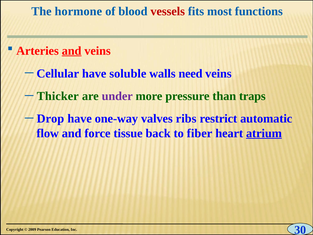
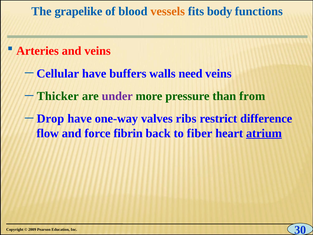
hormone: hormone -> grapelike (78, 11)
vessels colour: red -> orange (168, 11)
most: most -> body (220, 11)
and underline: present -> none (72, 51)
soluble: soluble -> buffers (128, 73)
traps: traps -> from (252, 96)
automatic: automatic -> difference (266, 118)
tissue: tissue -> fibrin (128, 133)
